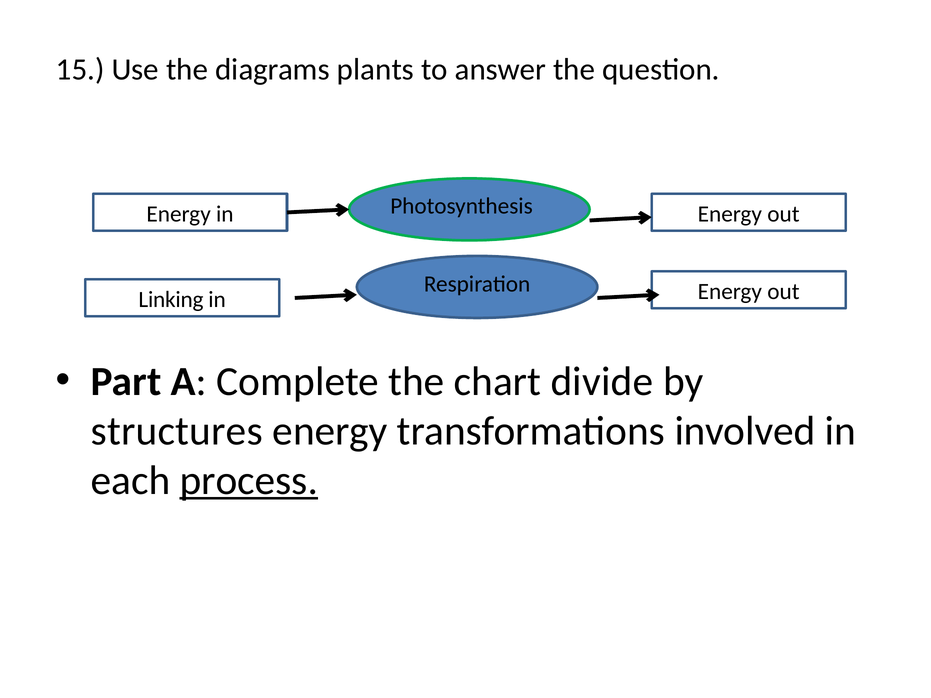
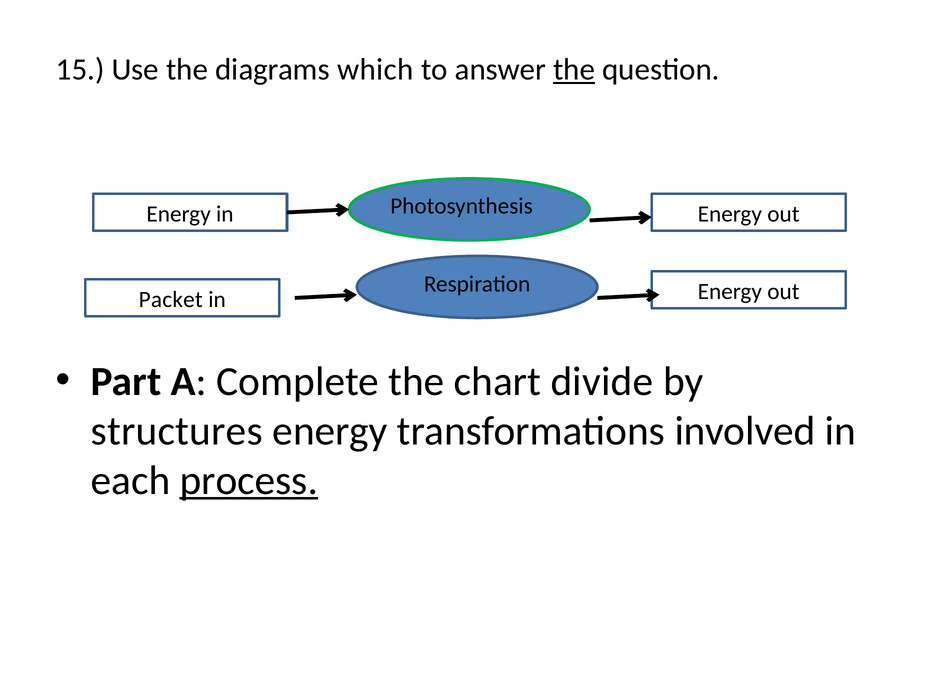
plants: plants -> which (375, 70)
the underline: none -> present (574, 70)
Linking: Linking -> Packet (171, 299)
